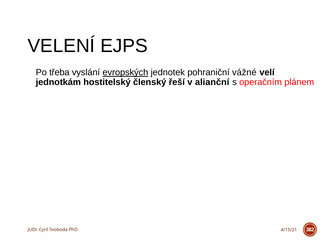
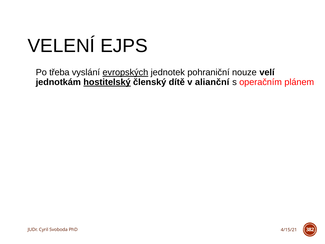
vážné: vážné -> nouze (244, 72)
hostitelský underline: none -> present (107, 82)
řeší: řeší -> dítě (177, 82)
